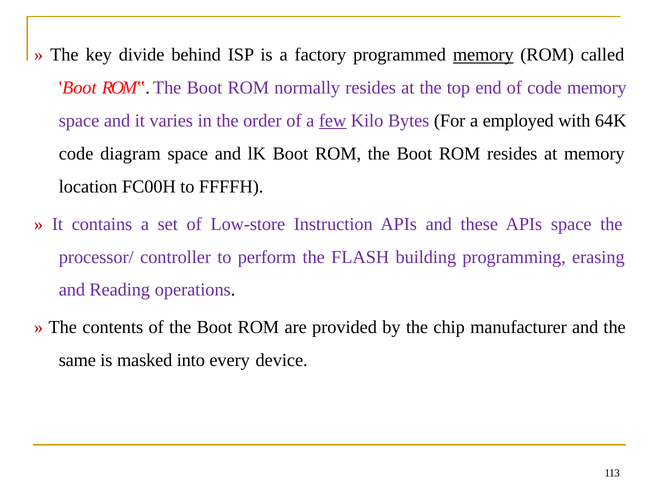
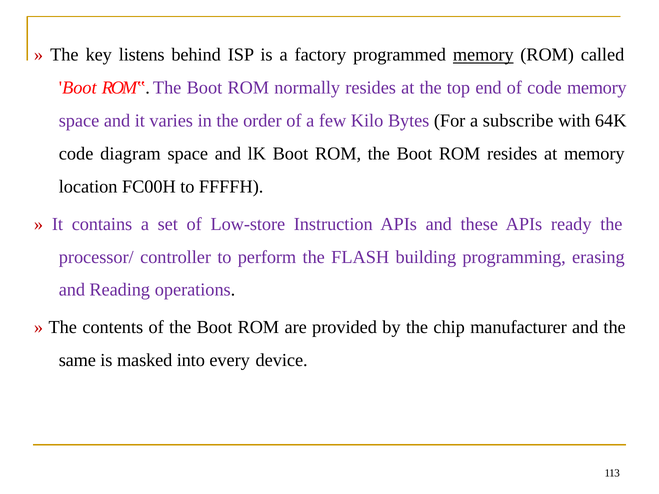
divide: divide -> listens (142, 55)
few underline: present -> none (333, 121)
employed: employed -> subscribe (518, 121)
APIs space: space -> ready (571, 224)
